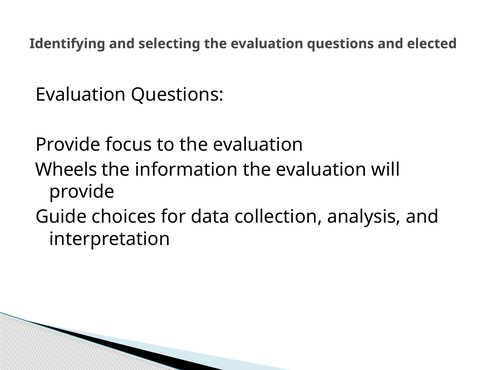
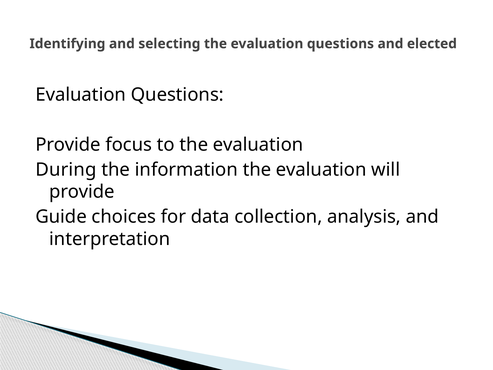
Wheels: Wheels -> During (66, 170)
